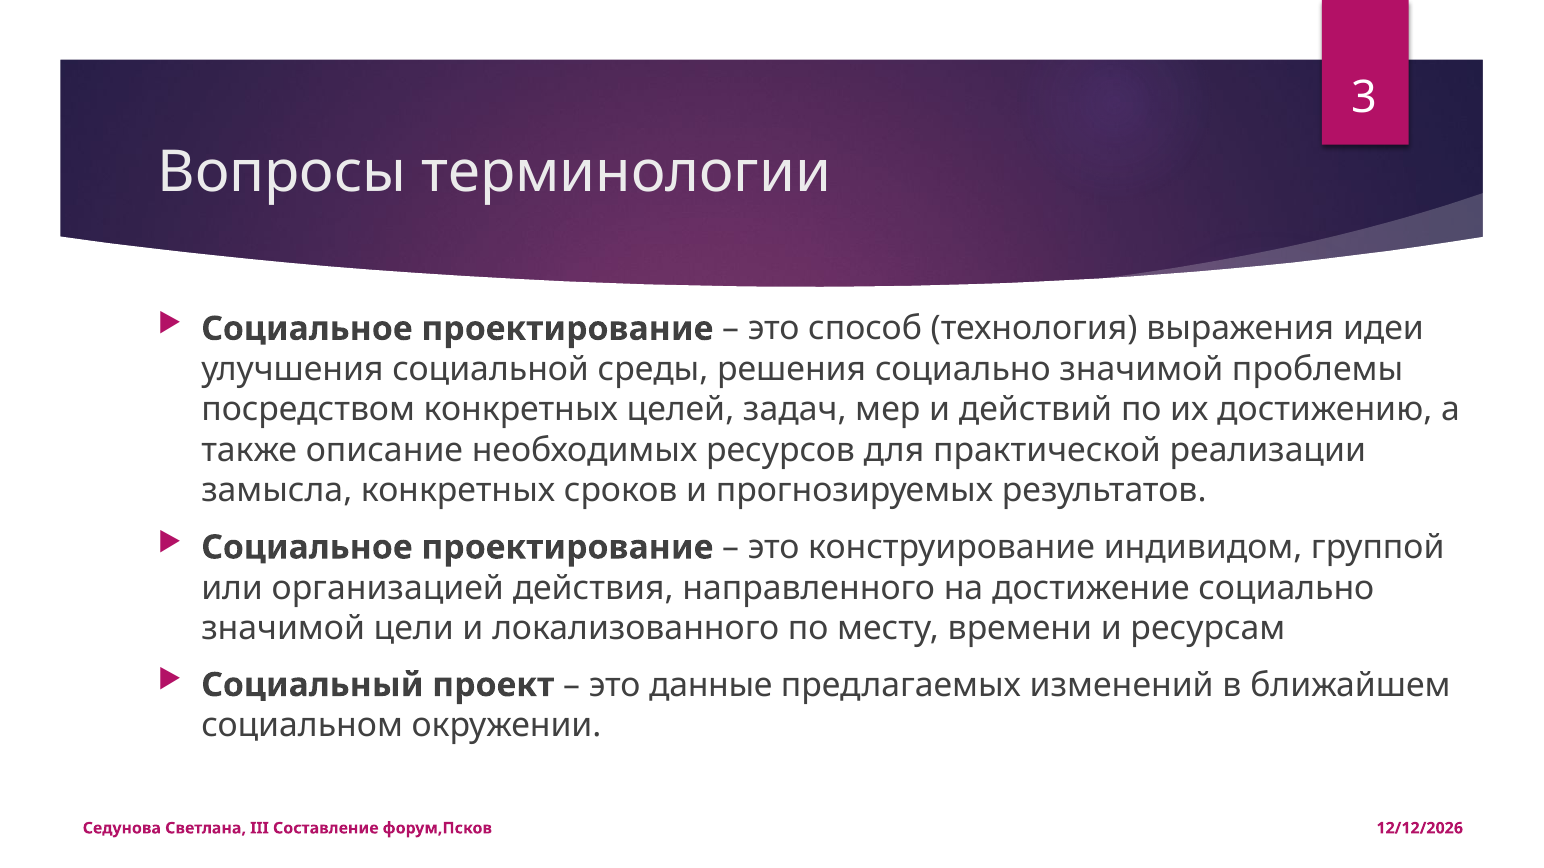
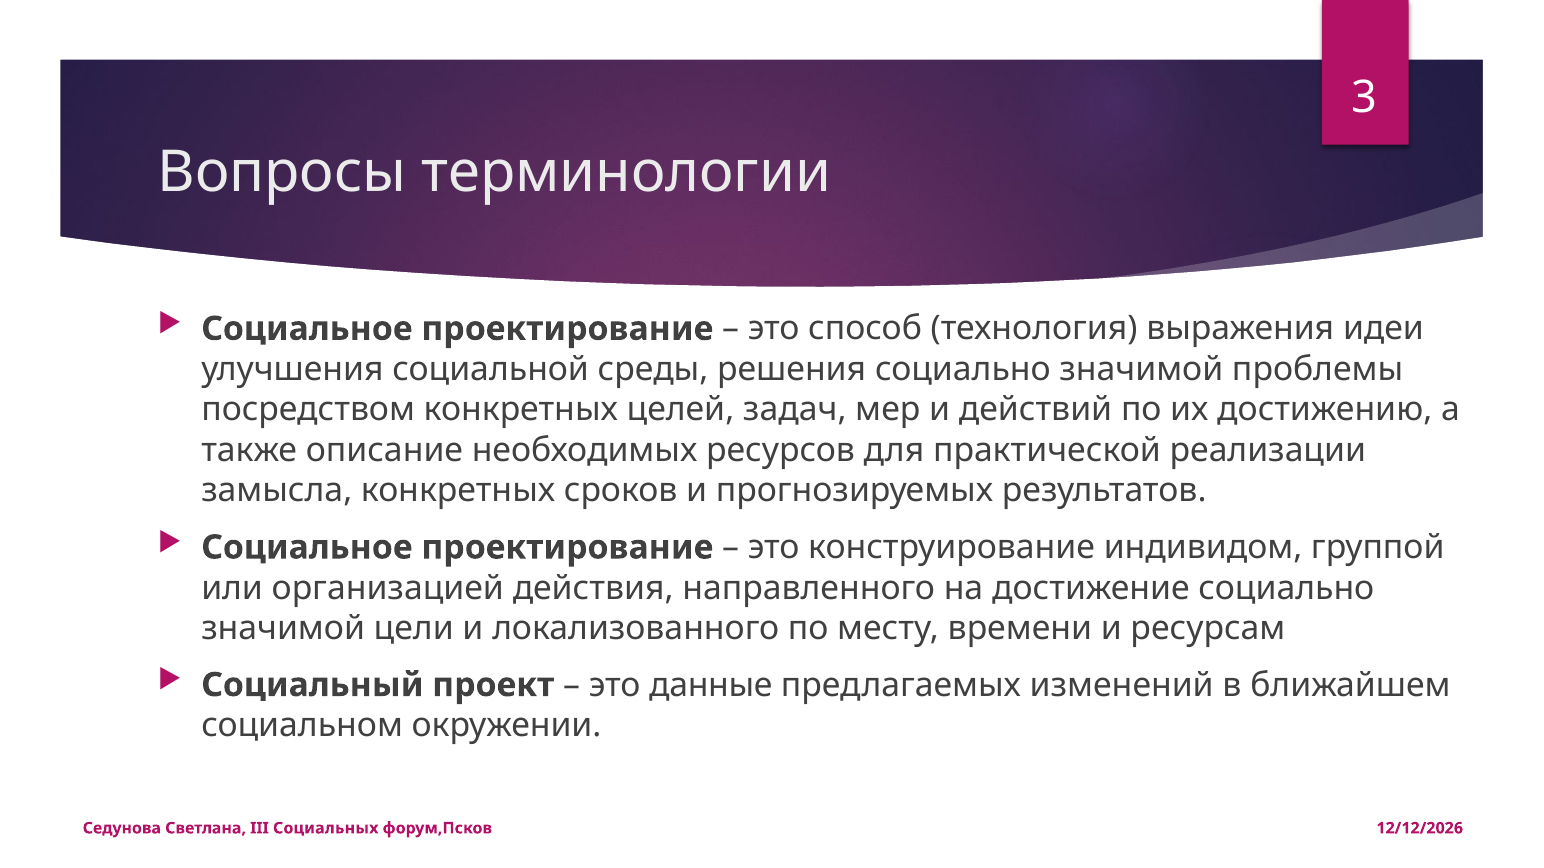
Составление: Составление -> Социальных (326, 829)
